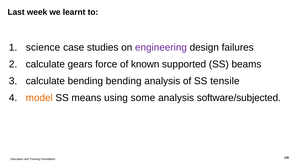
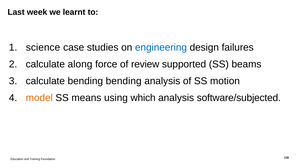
engineering colour: purple -> blue (161, 47)
gears: gears -> along (80, 64)
known: known -> review (145, 64)
tensile: tensile -> motion (225, 81)
some: some -> which (143, 98)
